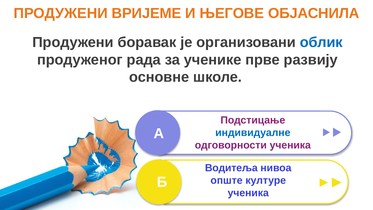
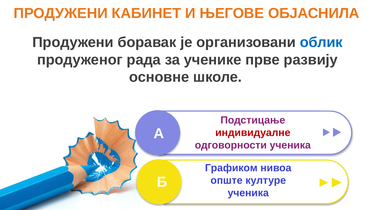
ВРИЈЕМЕ: ВРИЈЕМЕ -> КАБИНЕТ (146, 13)
индивидуалне colour: blue -> red (253, 133)
Водитеља: Водитеља -> Графиком (231, 168)
